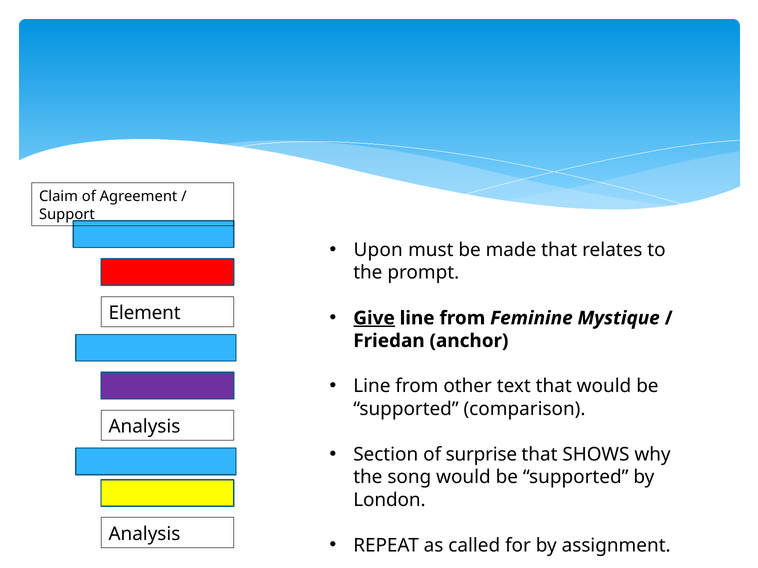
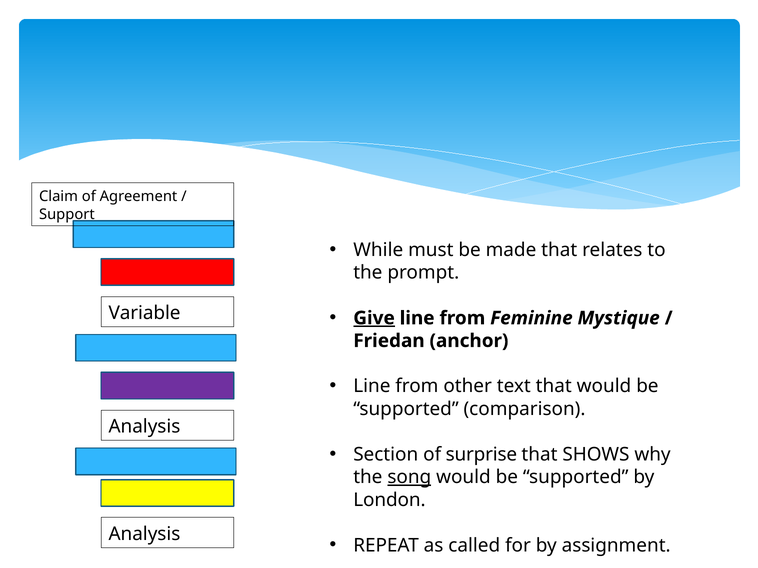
Upon: Upon -> While (378, 250)
Element: Element -> Variable (145, 313)
song underline: none -> present (409, 478)
